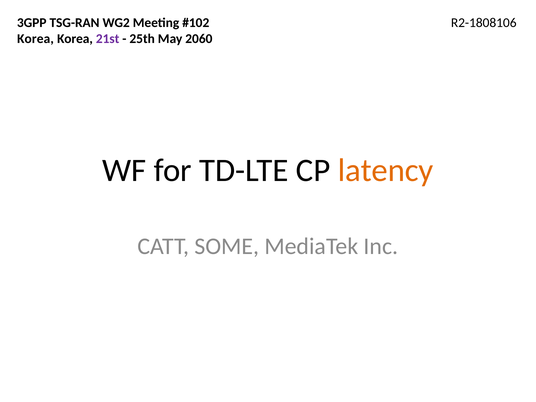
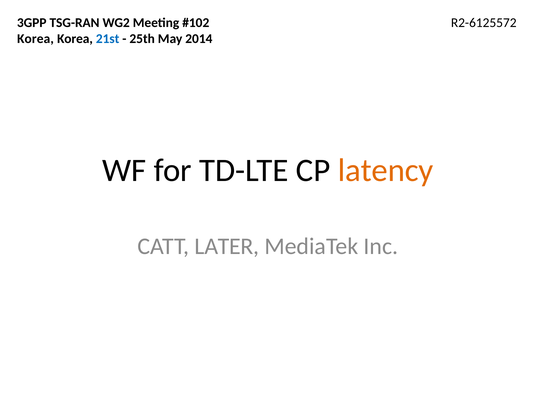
R2-1808106: R2-1808106 -> R2-6125572 (484, 23)
21st colour: purple -> blue (108, 39)
2060: 2060 -> 2014 (199, 39)
SOME: SOME -> LATER (227, 246)
